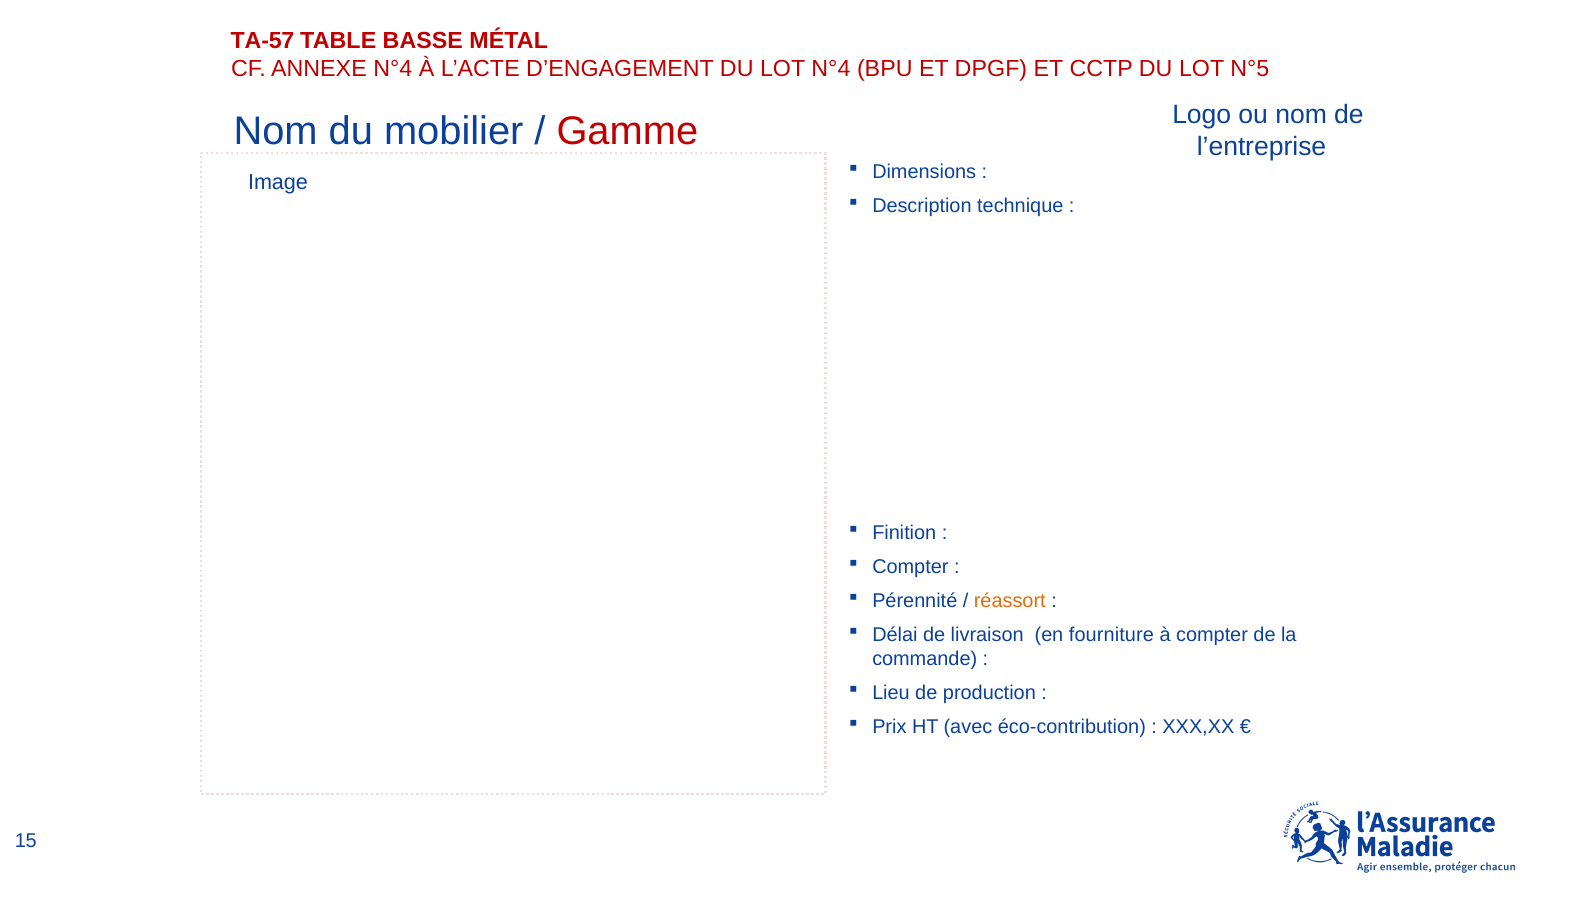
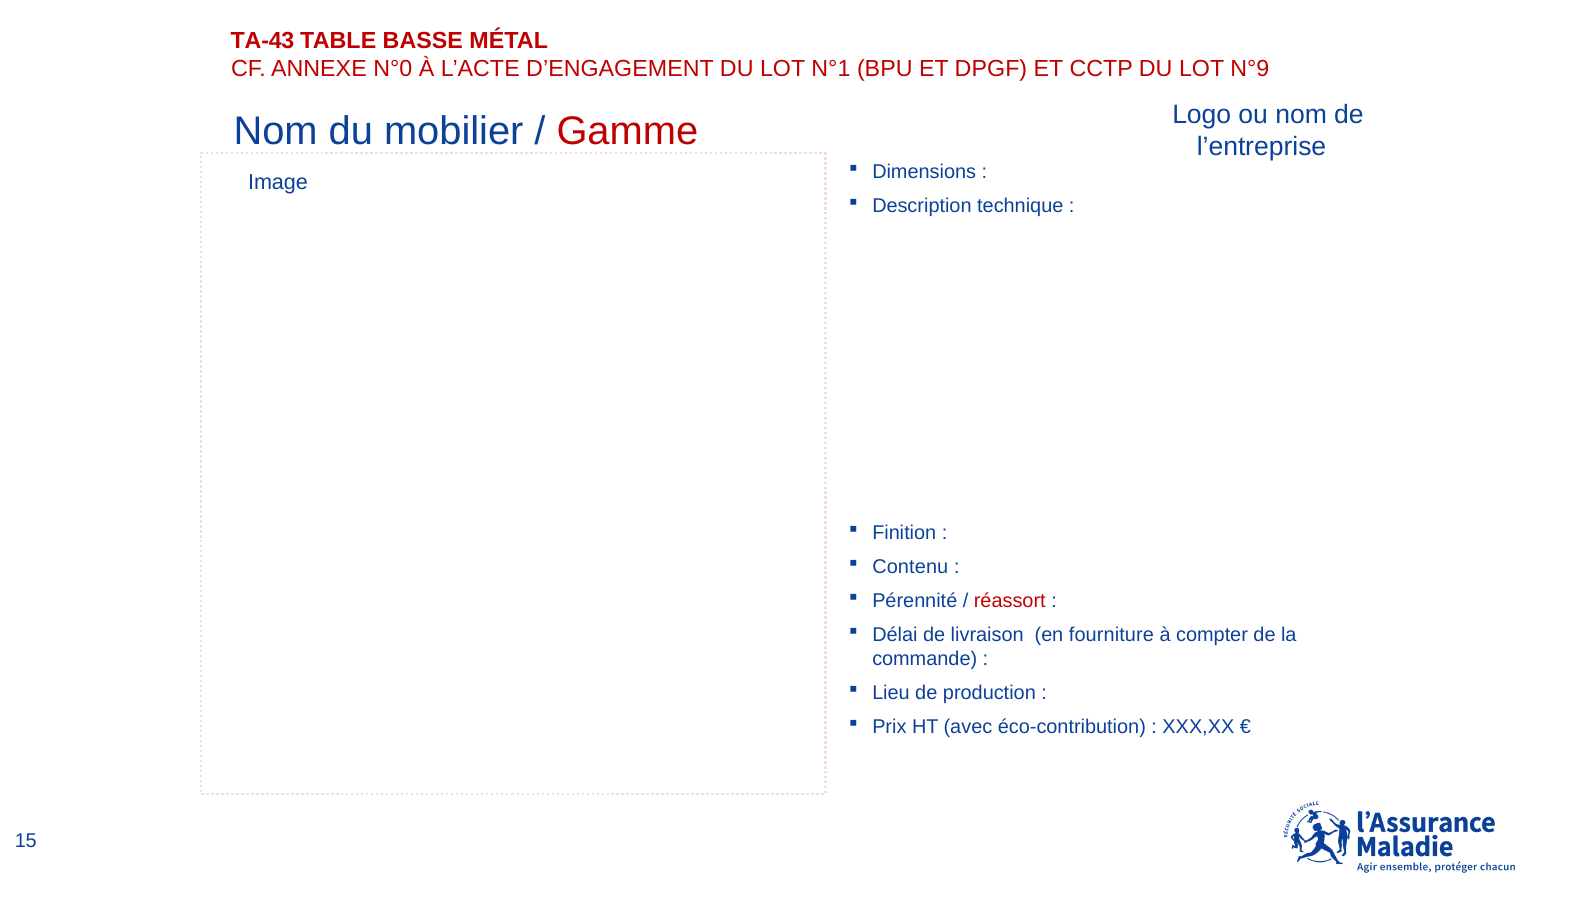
TA-57: TA-57 -> TA-43 (263, 40)
ANNEXE N°4: N°4 -> N°0 (393, 68)
LOT N°4: N°4 -> N°1 (831, 68)
N°5: N°5 -> N°9 (1250, 68)
Compter: Compter -> Contenu (910, 567)
réassort colour: orange -> red (1010, 601)
